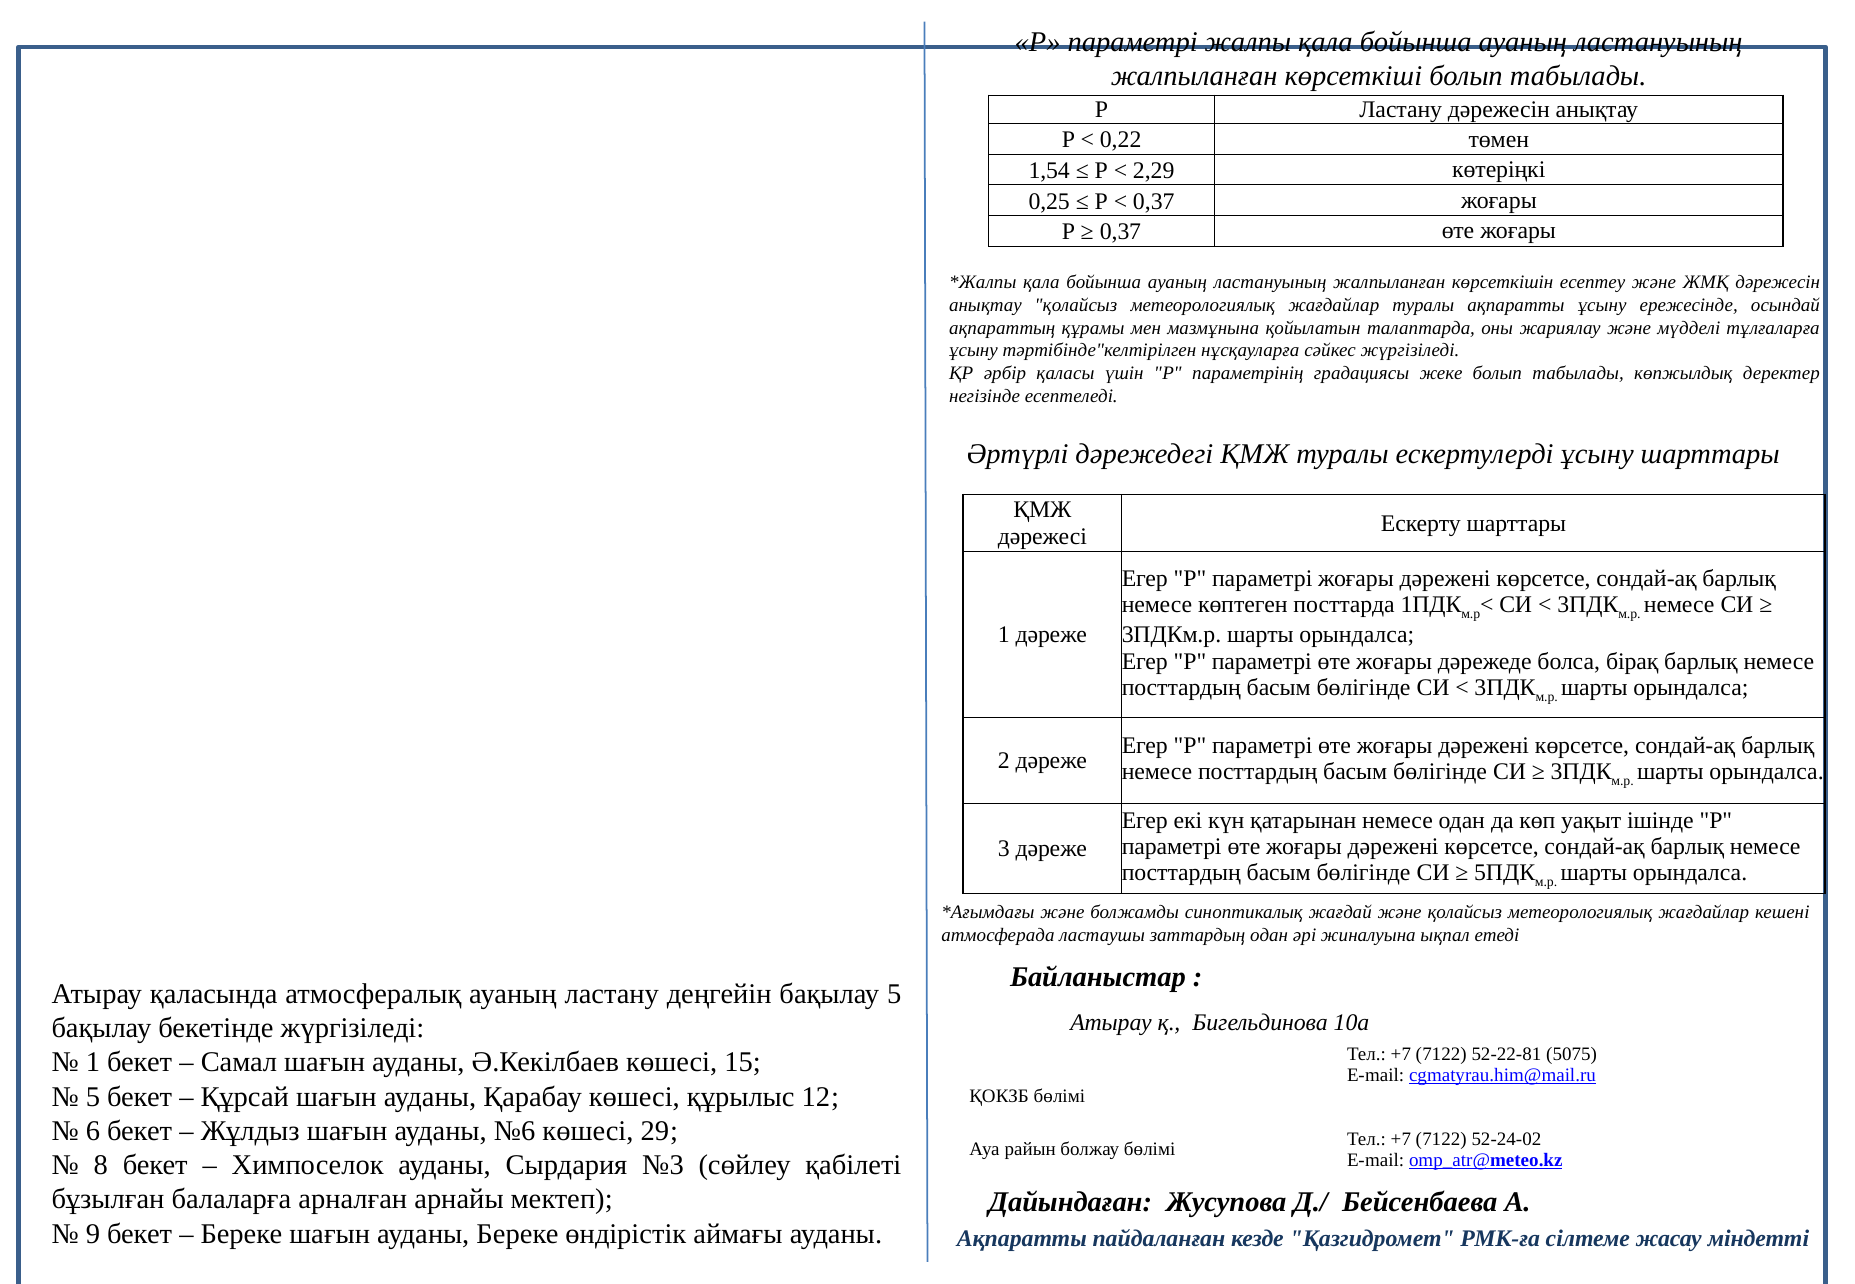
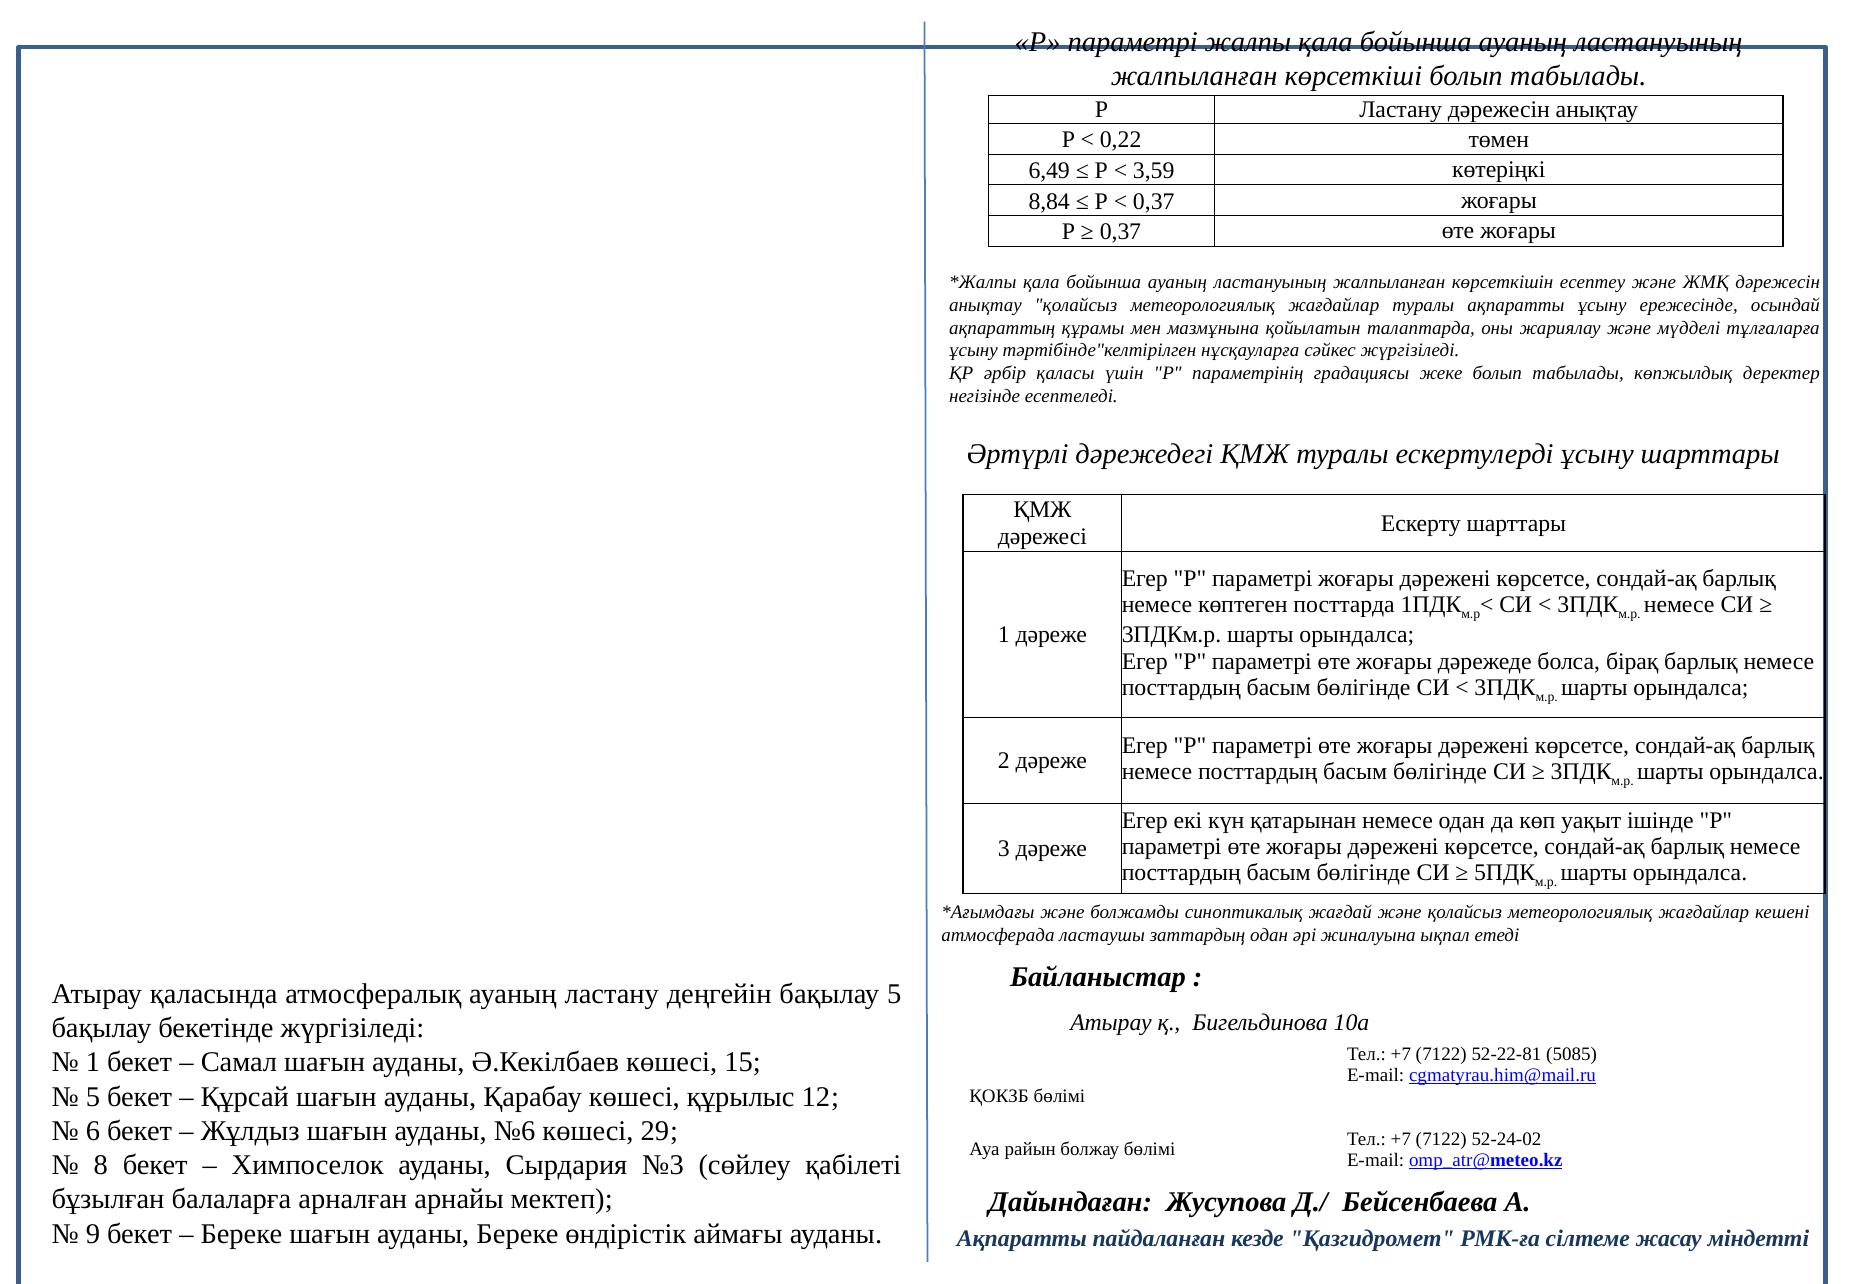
1,54: 1,54 -> 6,49 (1049, 171)
2,29: 2,29 -> 3,59 (1154, 171)
0,25: 0,25 -> 8,84 (1049, 201)
5075: 5075 -> 5085 (1572, 1054)
